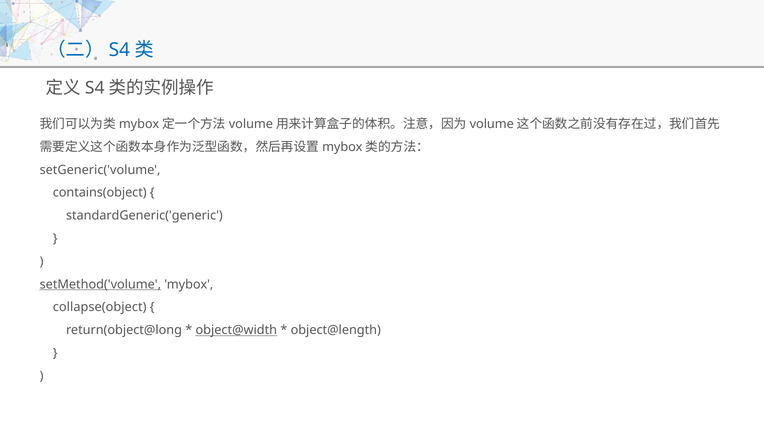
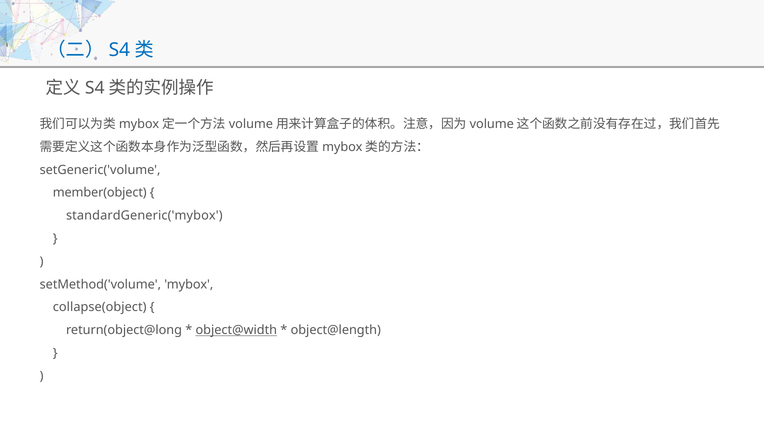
contains(object: contains(object -> member(object (100, 193)
standardGeneric('generic: standardGeneric('generic -> standardGeneric('mybox (144, 216)
setMethod('volume underline: present -> none (100, 284)
